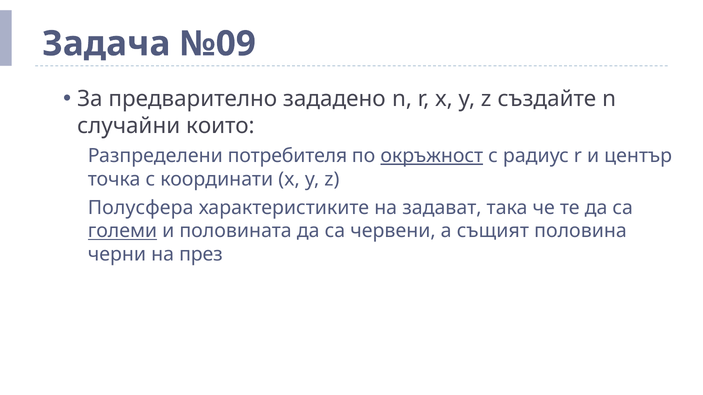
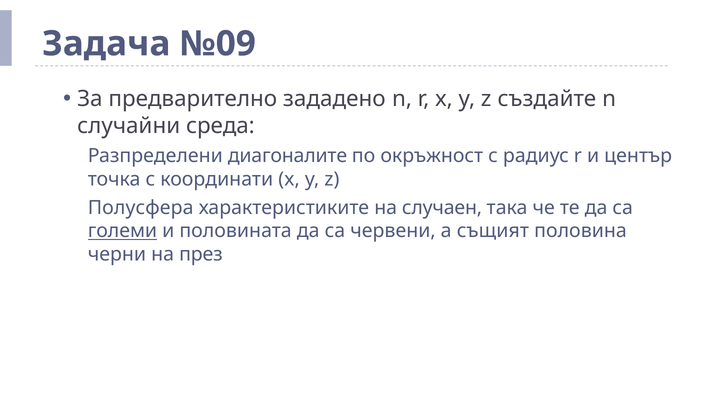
които: които -> среда (220, 126)
потребителя: потребителя -> диагоналите (287, 156)
окръжност underline: present -> none (432, 156)
задават: задават -> случаен (442, 208)
